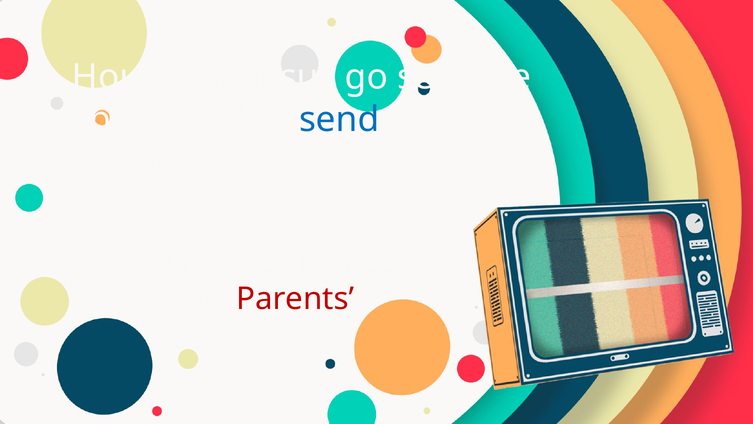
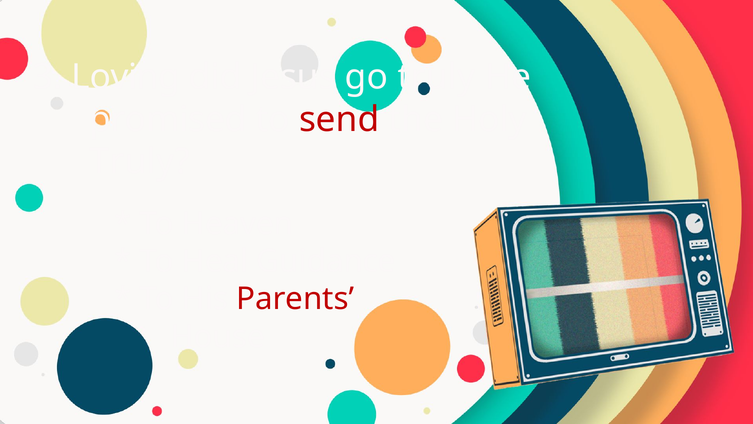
3 House: House -> Loving (126, 77)
go send: send -> truly (436, 77)
send colour: blue -> red (339, 119)
